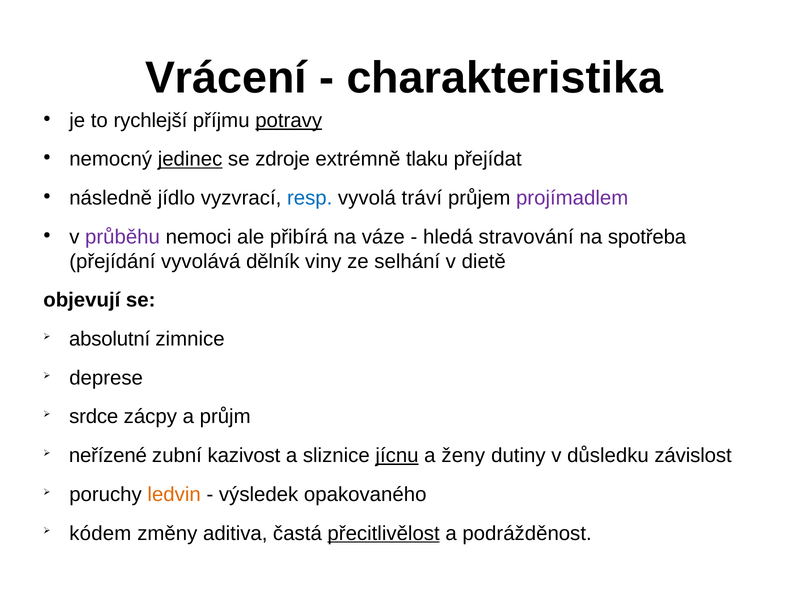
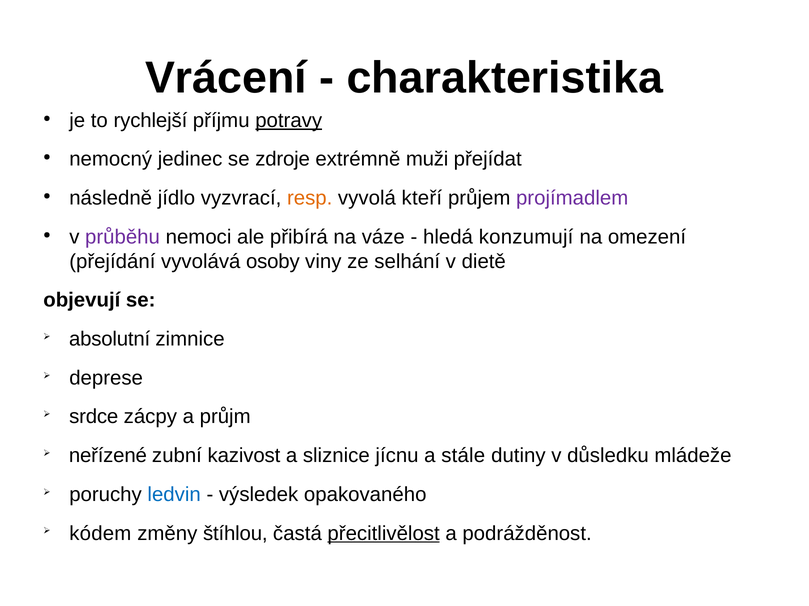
jedinec underline: present -> none (190, 159)
tlaku: tlaku -> muži (427, 159)
resp colour: blue -> orange (310, 198)
tráví: tráví -> kteří (422, 198)
stravování: stravování -> konzumují (526, 237)
spotřeba: spotřeba -> omezení (647, 237)
dělník: dělník -> osoby (273, 262)
jícnu underline: present -> none (397, 456)
ženy: ženy -> stále (463, 456)
závislost: závislost -> mládeže (693, 456)
ledvin colour: orange -> blue (174, 495)
aditiva: aditiva -> štíhlou (235, 534)
